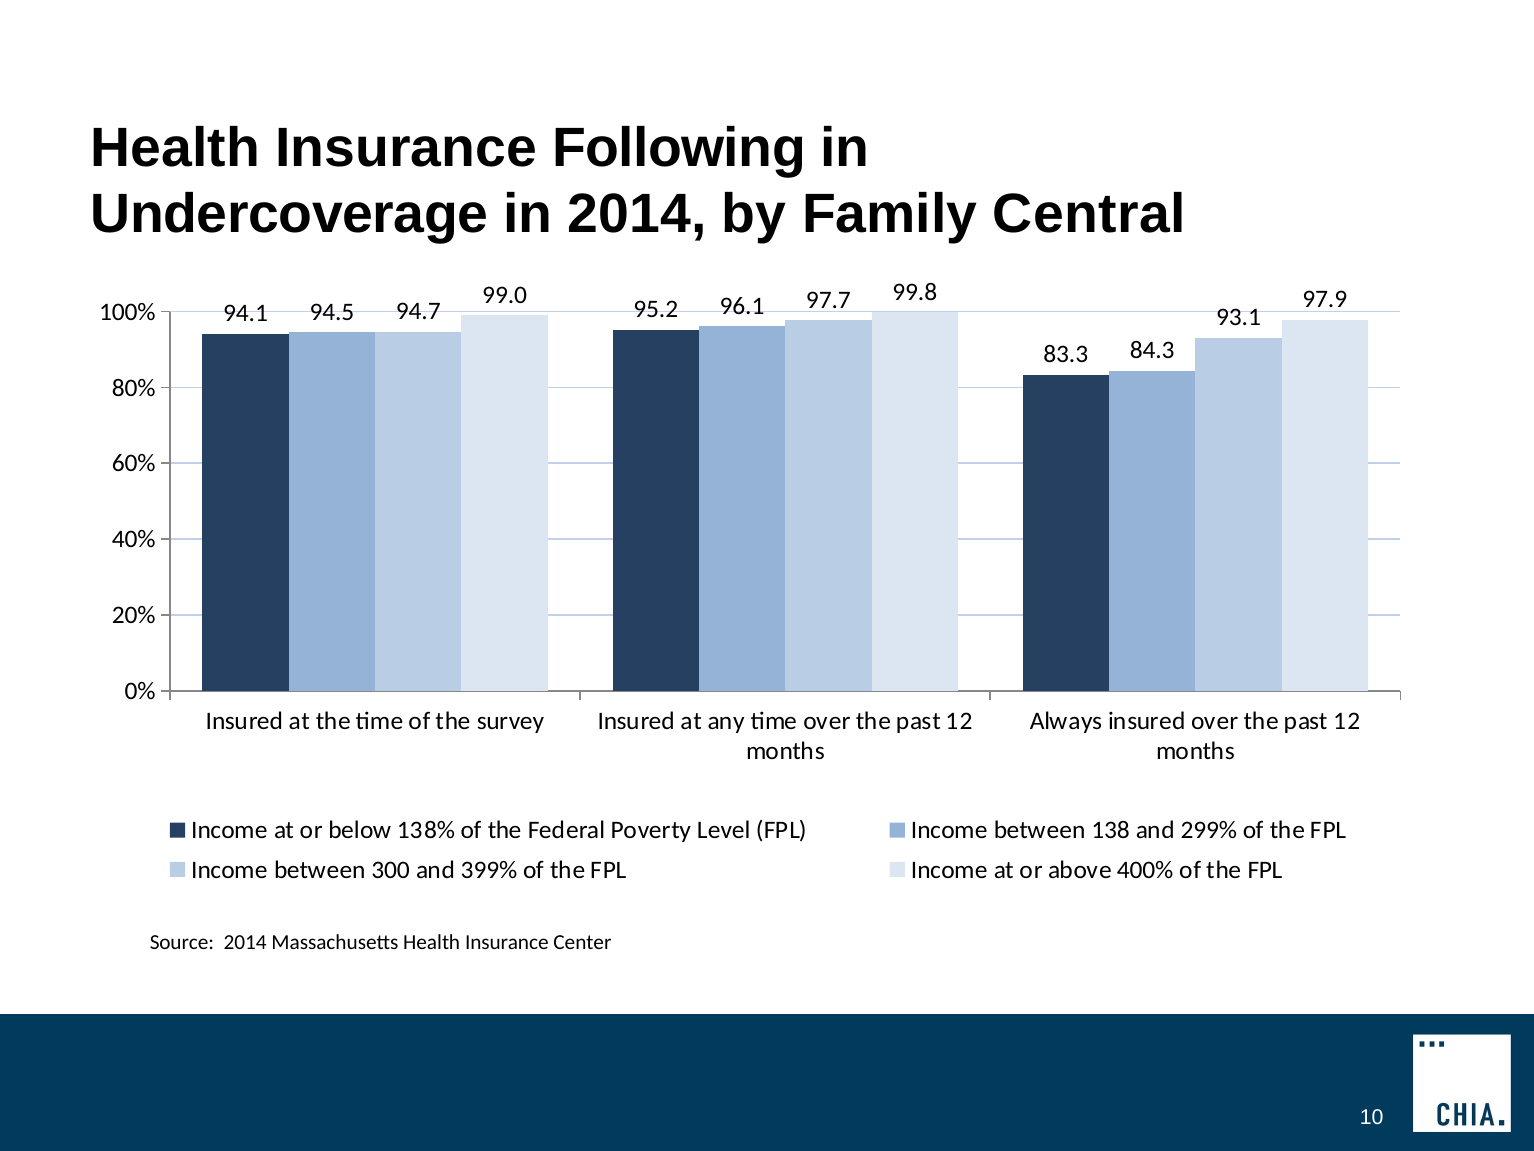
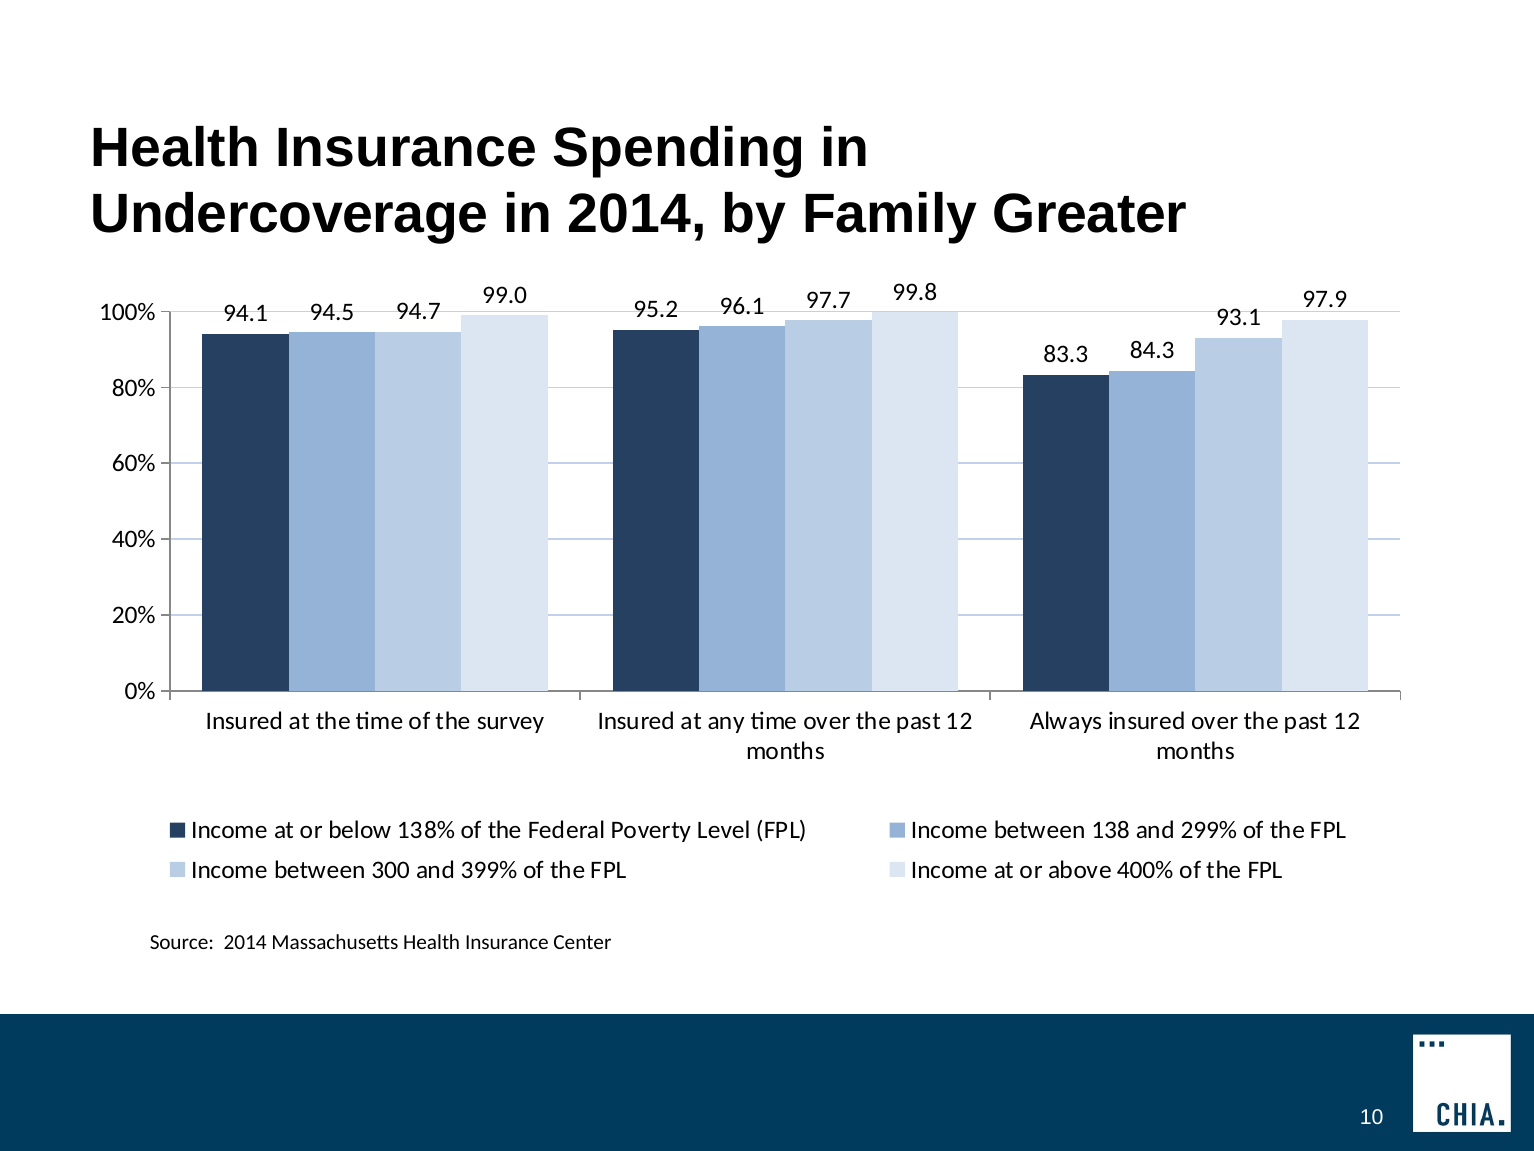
Following: Following -> Spending (679, 148)
Central: Central -> Greater (1090, 214)
